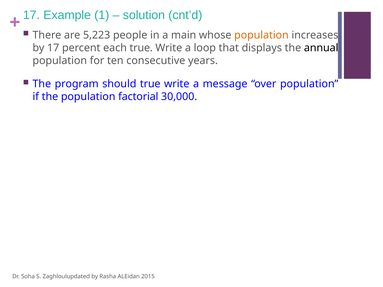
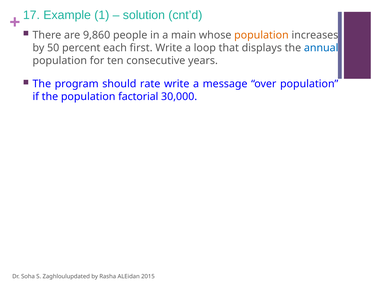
5,223: 5,223 -> 9,860 (97, 35)
by 17: 17 -> 50 (53, 48)
each true: true -> first (141, 48)
annual colour: black -> blue (321, 48)
should true: true -> rate (150, 84)
